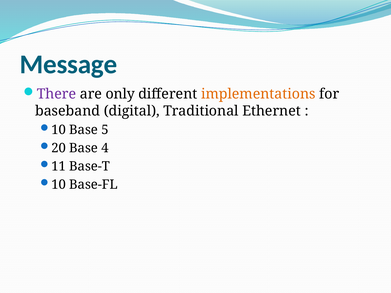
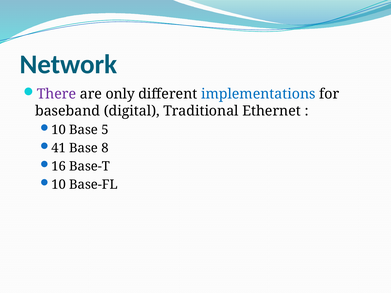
Message: Message -> Network (68, 65)
implementations colour: orange -> blue (258, 94)
20: 20 -> 41 (59, 148)
4: 4 -> 8 (105, 148)
11: 11 -> 16 (59, 166)
